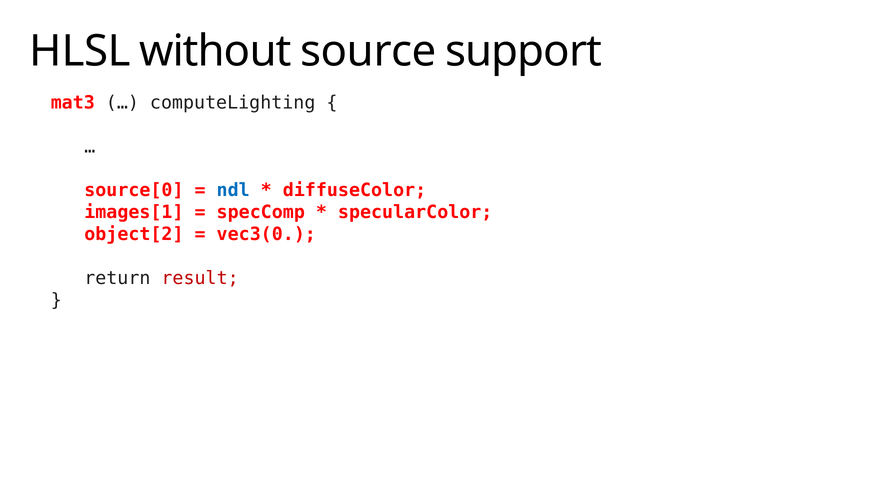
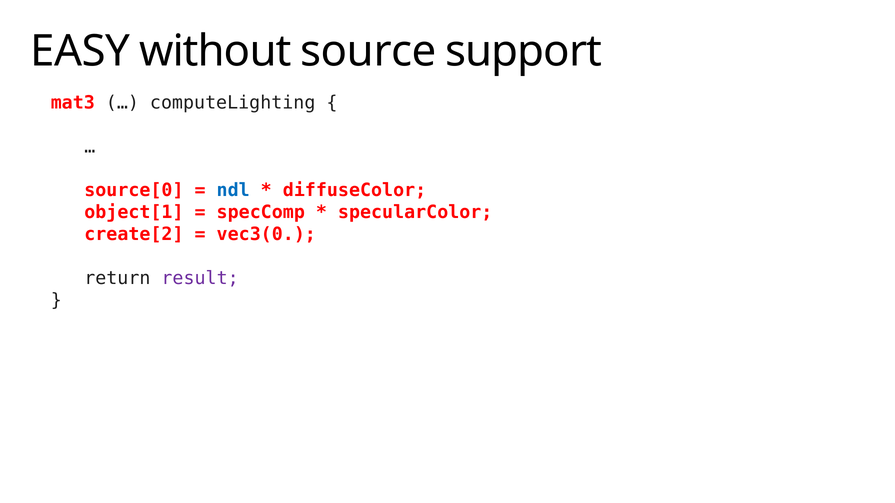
HLSL: HLSL -> EASY (80, 51)
images[1: images[1 -> object[1 (134, 212)
object[2: object[2 -> create[2 (134, 234)
result colour: red -> purple (200, 278)
